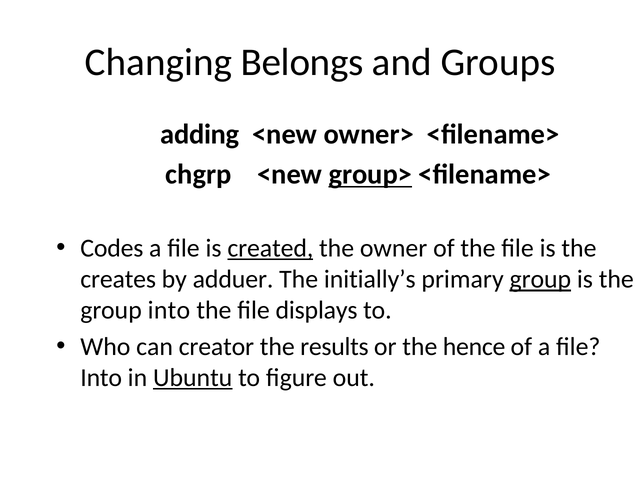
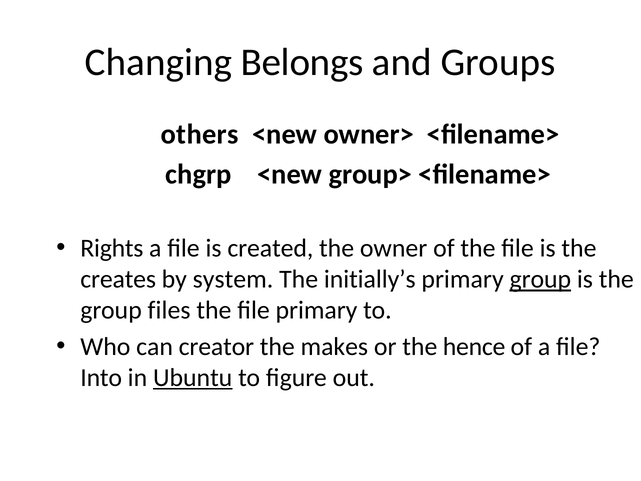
adding: adding -> others (200, 134)
group> underline: present -> none (370, 174)
Codes: Codes -> Rights (112, 248)
created underline: present -> none (270, 248)
adduer: adduer -> system (233, 279)
group into: into -> files (169, 310)
file displays: displays -> primary (316, 310)
results: results -> makes (334, 346)
